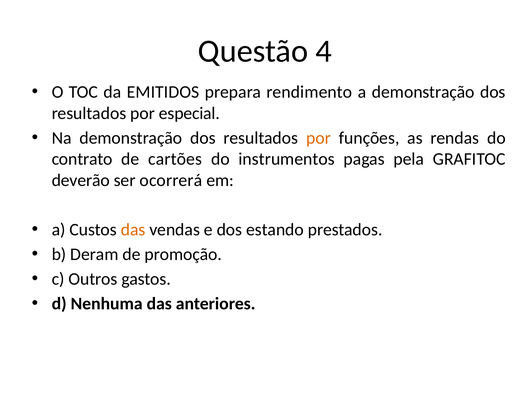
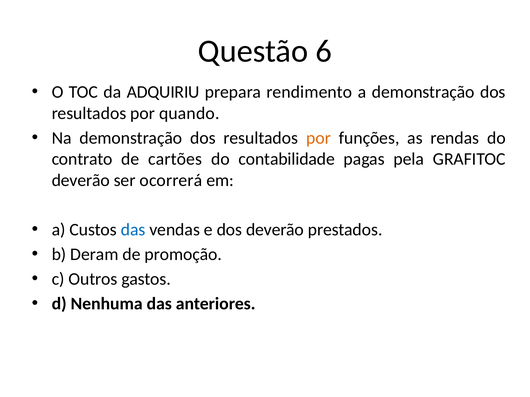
4: 4 -> 6 (324, 51)
EMITIDOS: EMITIDOS -> ADQUIRIU (163, 92)
especial: especial -> quando (189, 113)
instrumentos: instrumentos -> contabilidade (287, 159)
das colour: orange -> blue (133, 230)
dos estando: estando -> deverão (275, 230)
